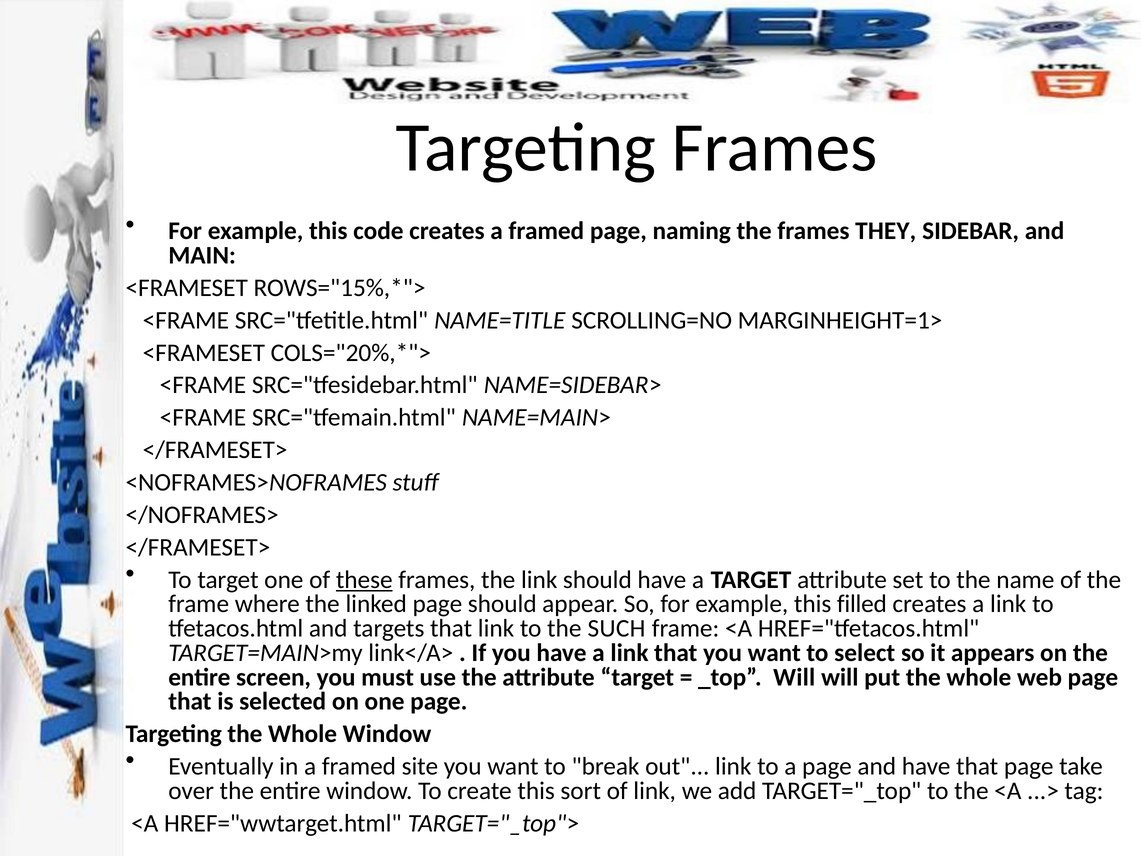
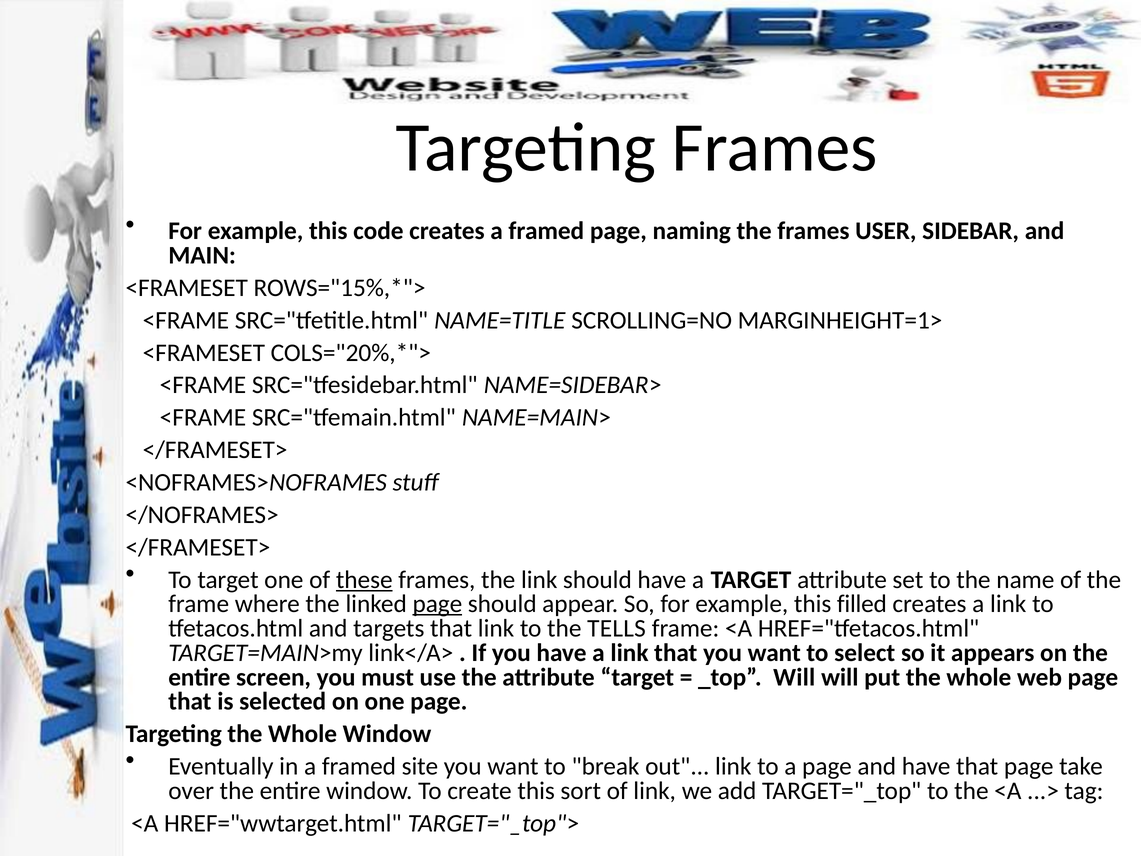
THEY: THEY -> USER (886, 231)
page underline: none -> present (437, 604)
SUCH: SUCH -> TELLS (616, 628)
